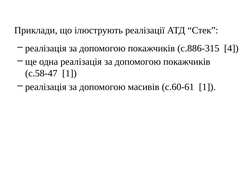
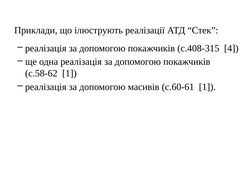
с.886-315: с.886-315 -> с.408-315 (198, 48)
с.58-47: с.58-47 -> с.58-62 (41, 73)
